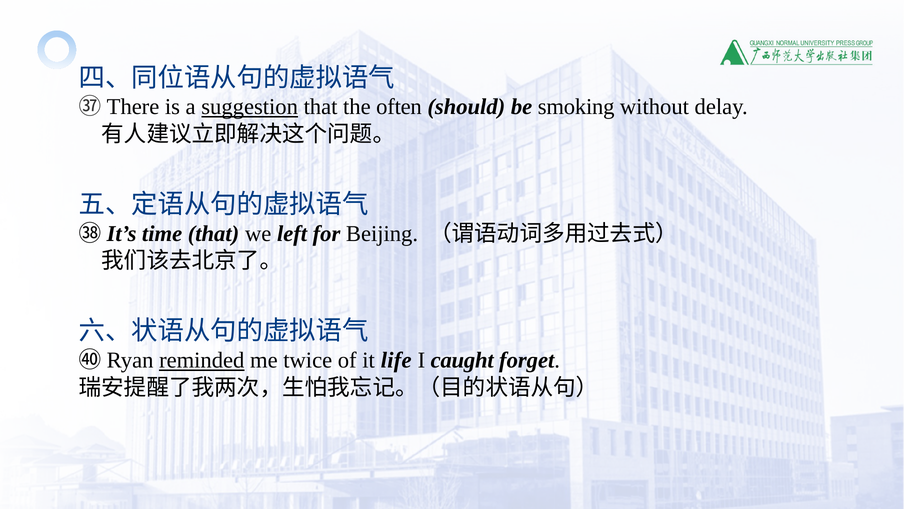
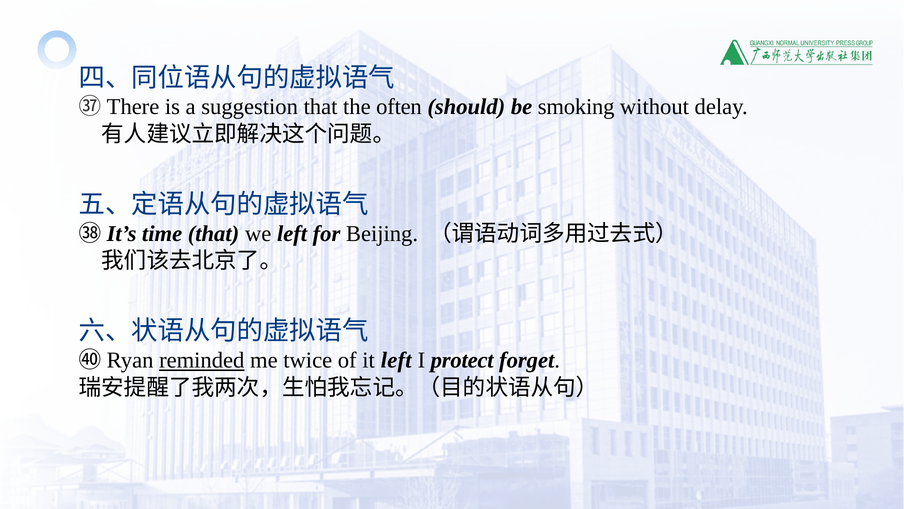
suggestion underline: present -> none (250, 107)
it life: life -> left (396, 360)
caught: caught -> protect (462, 360)
